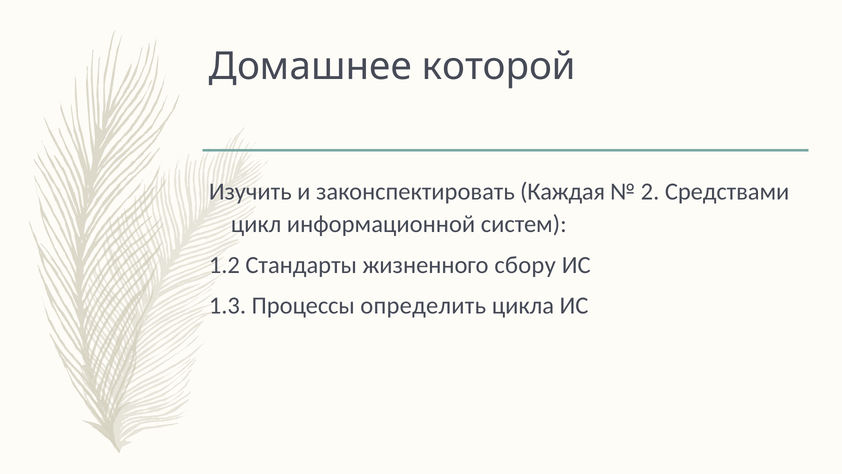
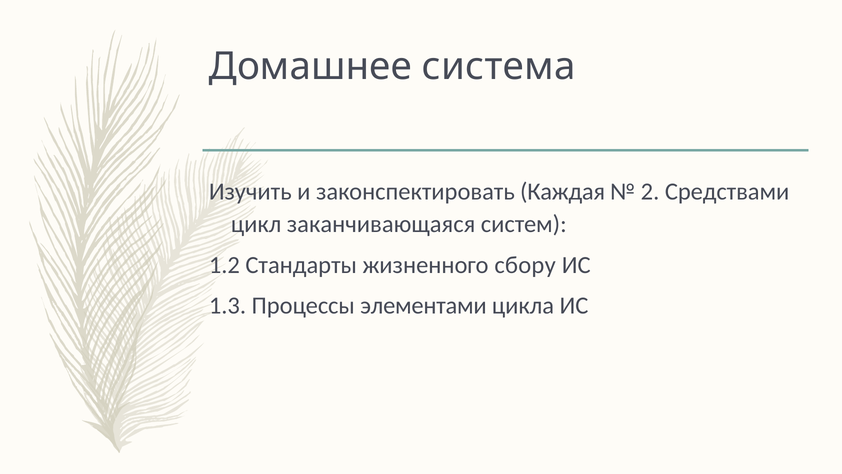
которой: которой -> система (499, 66)
информационной: информационной -> заканчивающаяся (381, 224)
определить: определить -> элементами (423, 306)
